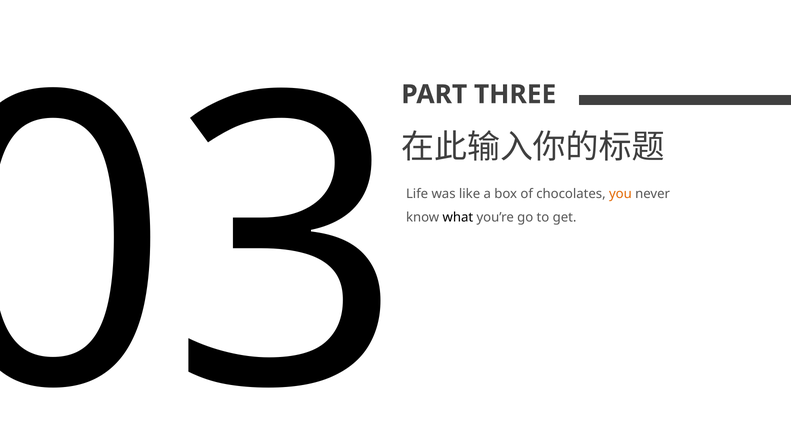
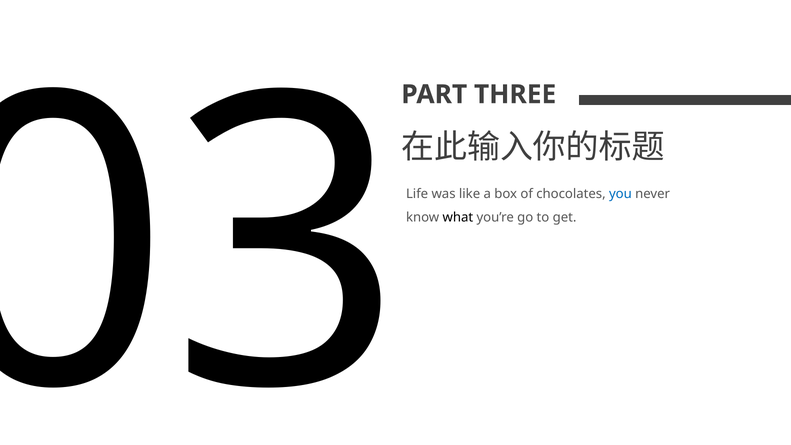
you colour: orange -> blue (620, 194)
